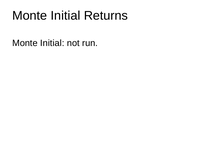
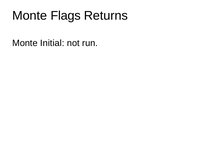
Initial: Initial -> Flags (66, 16)
